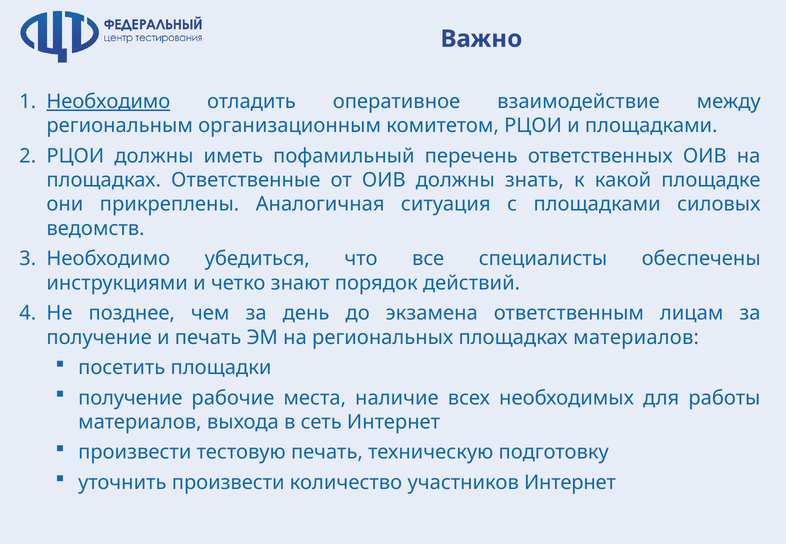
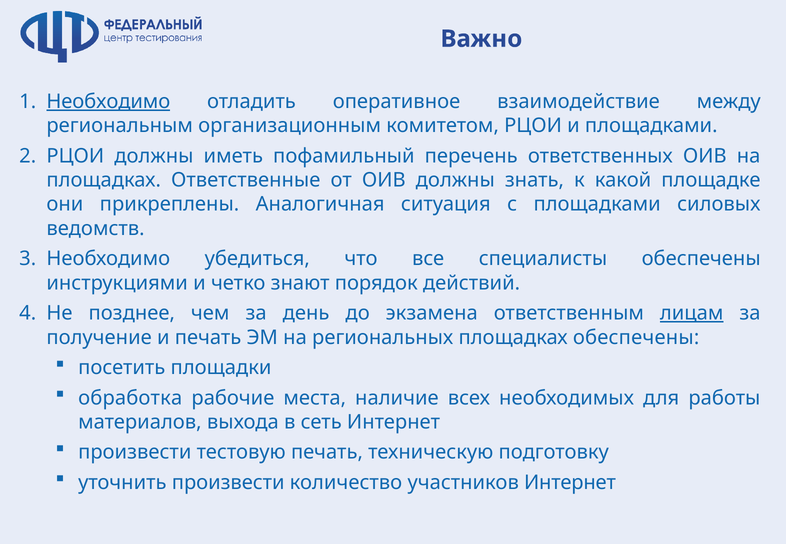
лицам underline: none -> present (692, 313)
площадках материалов: материалов -> обеспечены (636, 337)
получение: получение -> обработка (130, 398)
